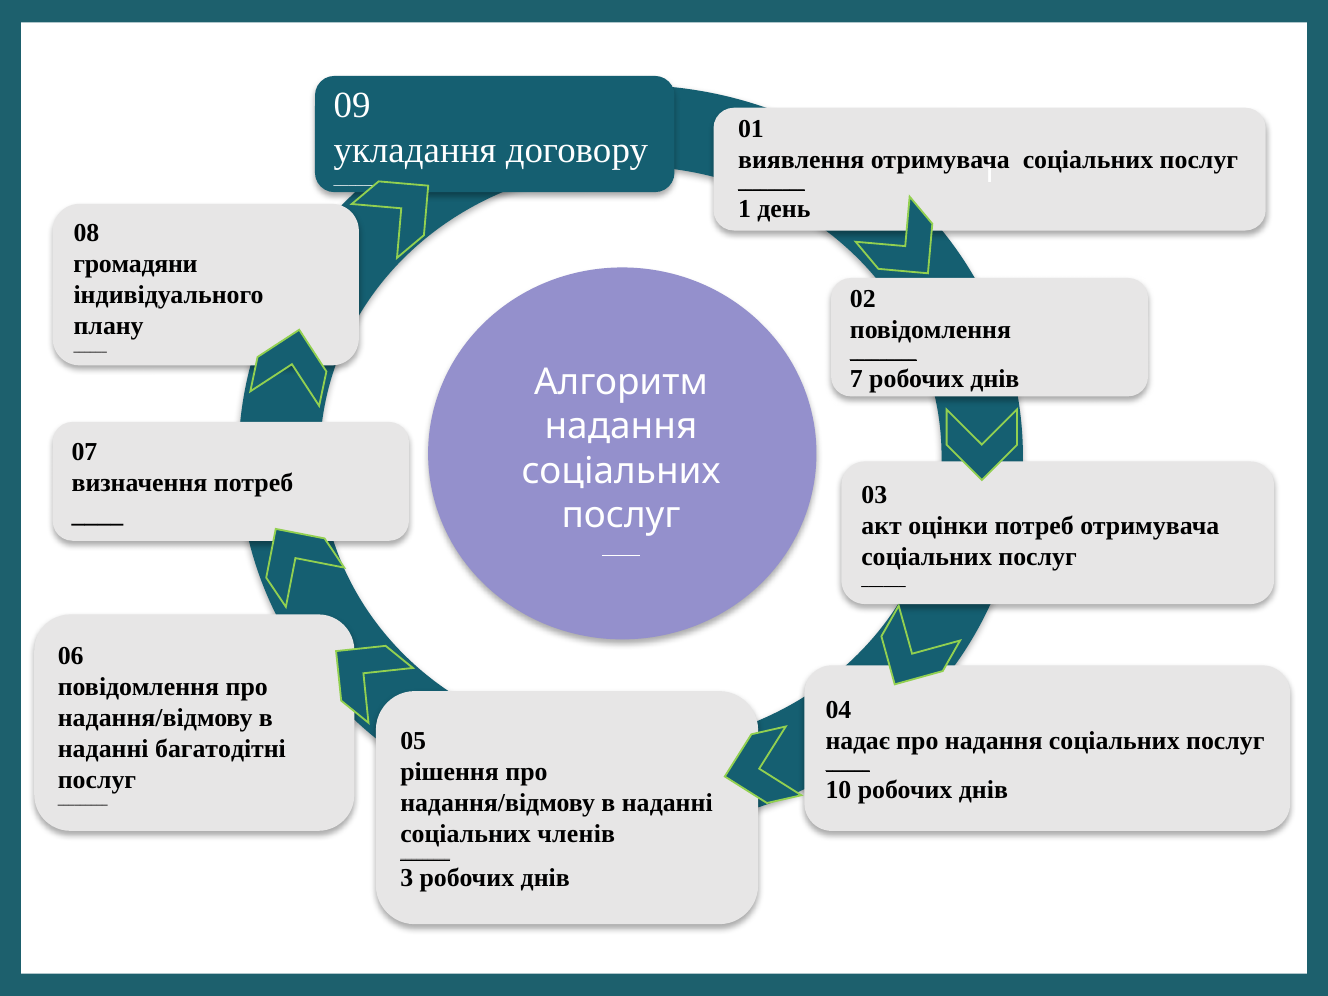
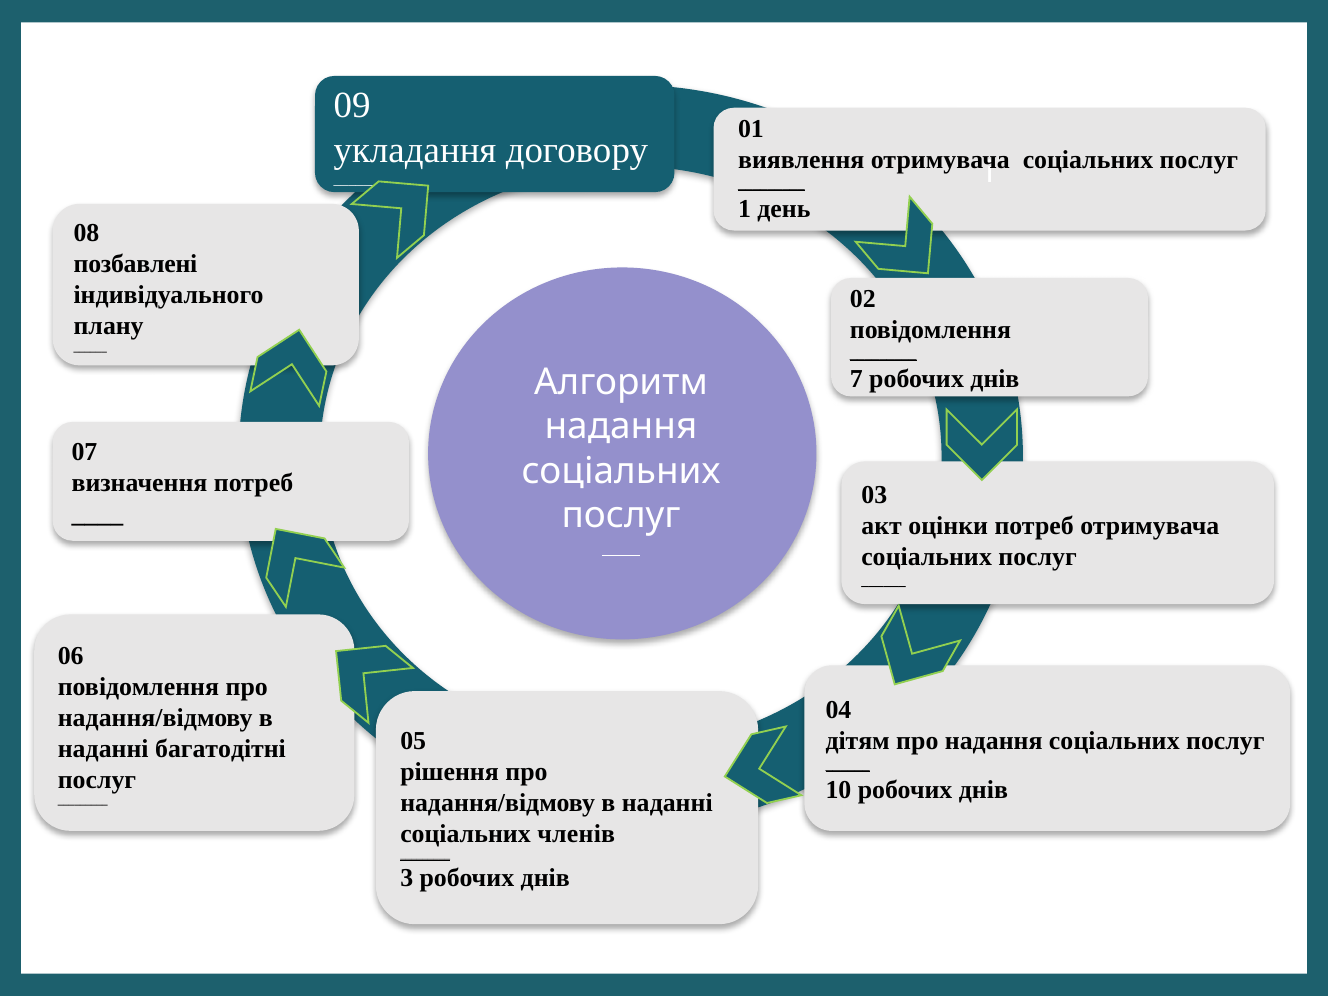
громадяни: громадяни -> позбавлені (135, 264)
надає: надає -> дітям (858, 741)
